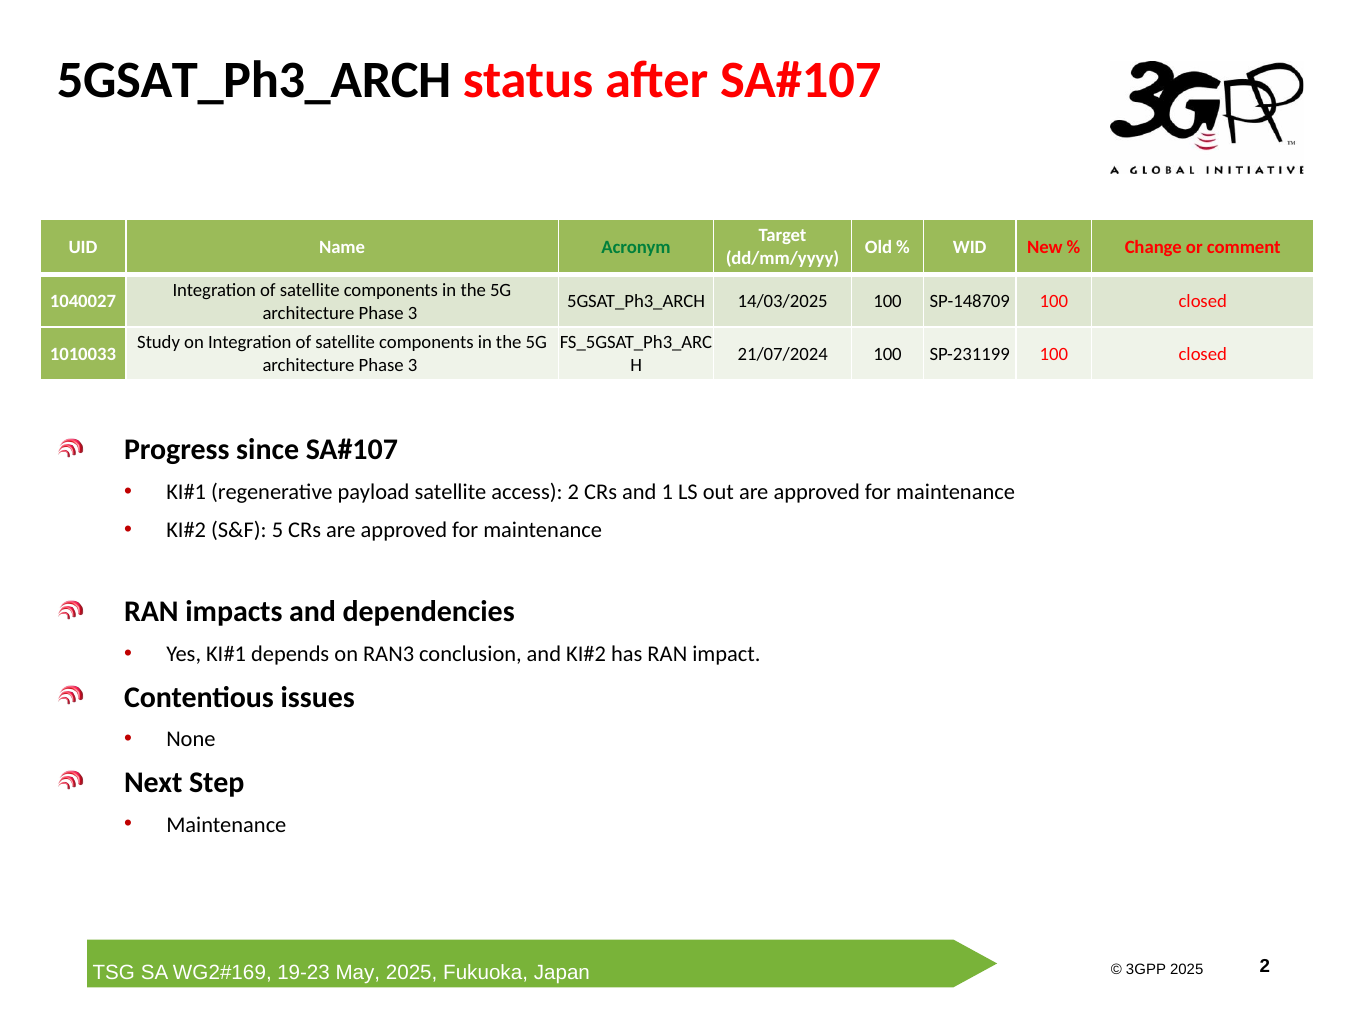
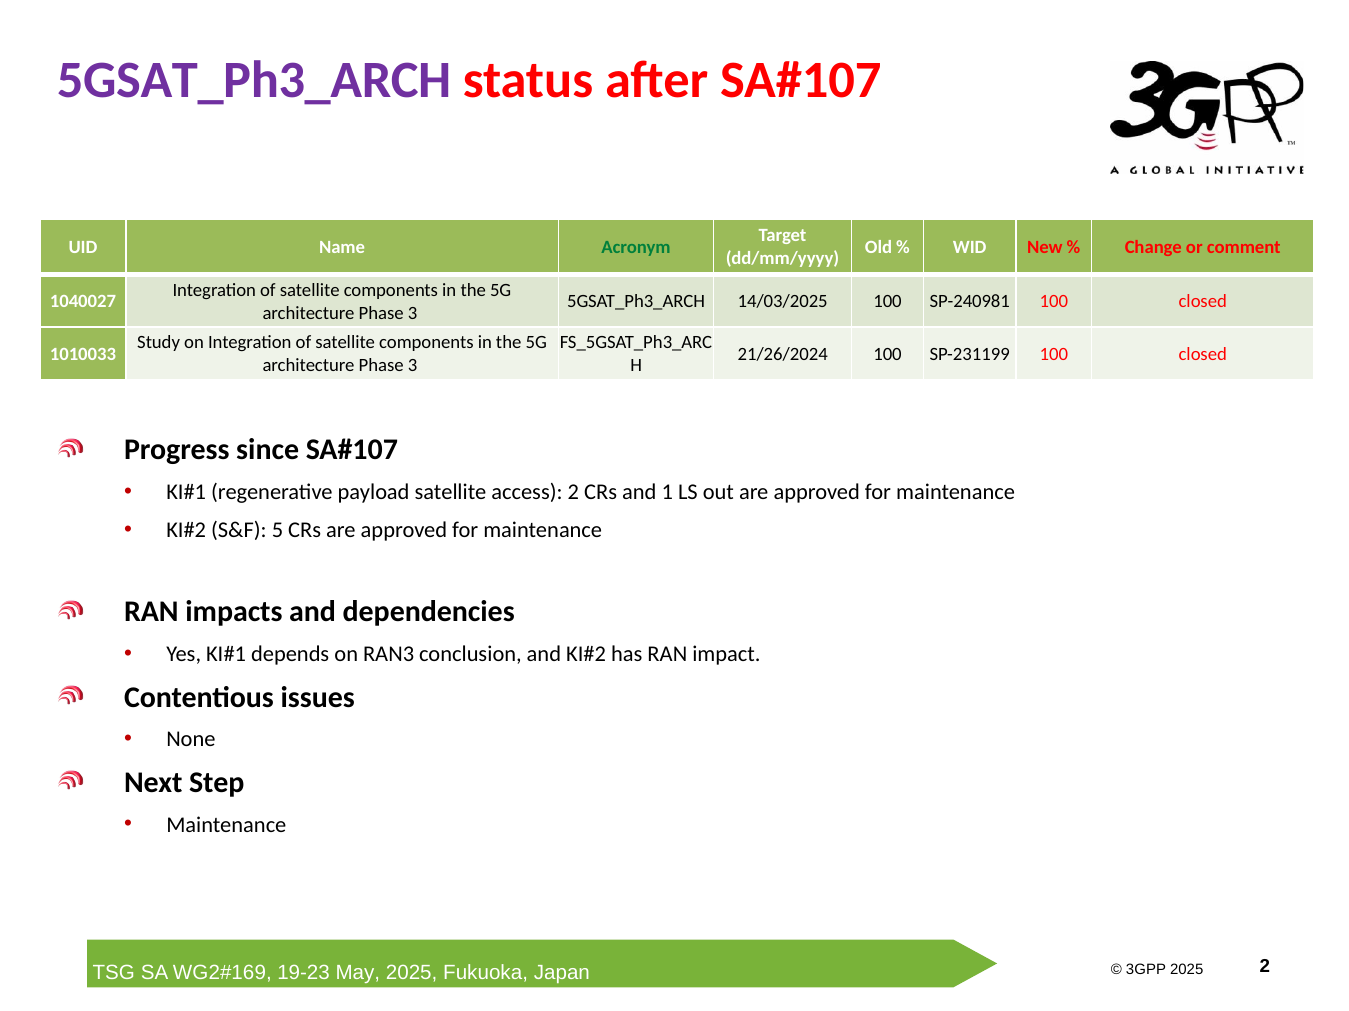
5GSAT_Ph3_ARCH colour: black -> purple (254, 81)
SP-148709: SP-148709 -> SP-240981 (970, 302)
21/07/2024: 21/07/2024 -> 21/26/2024 (783, 354)
